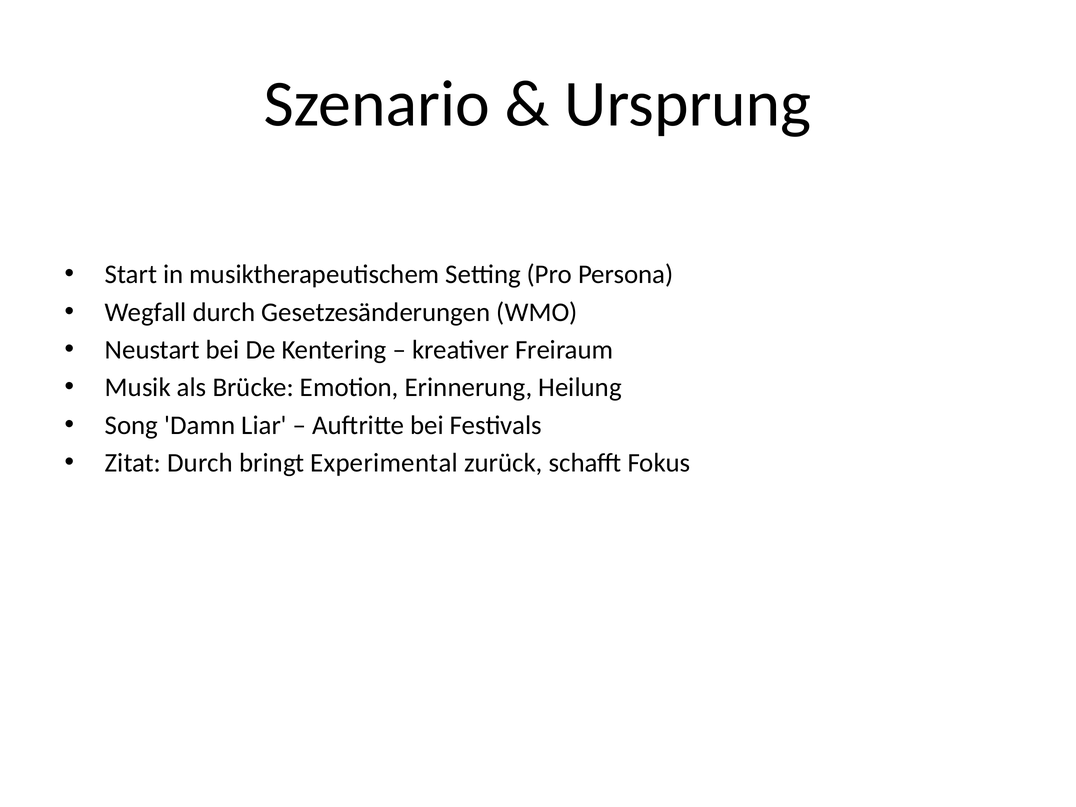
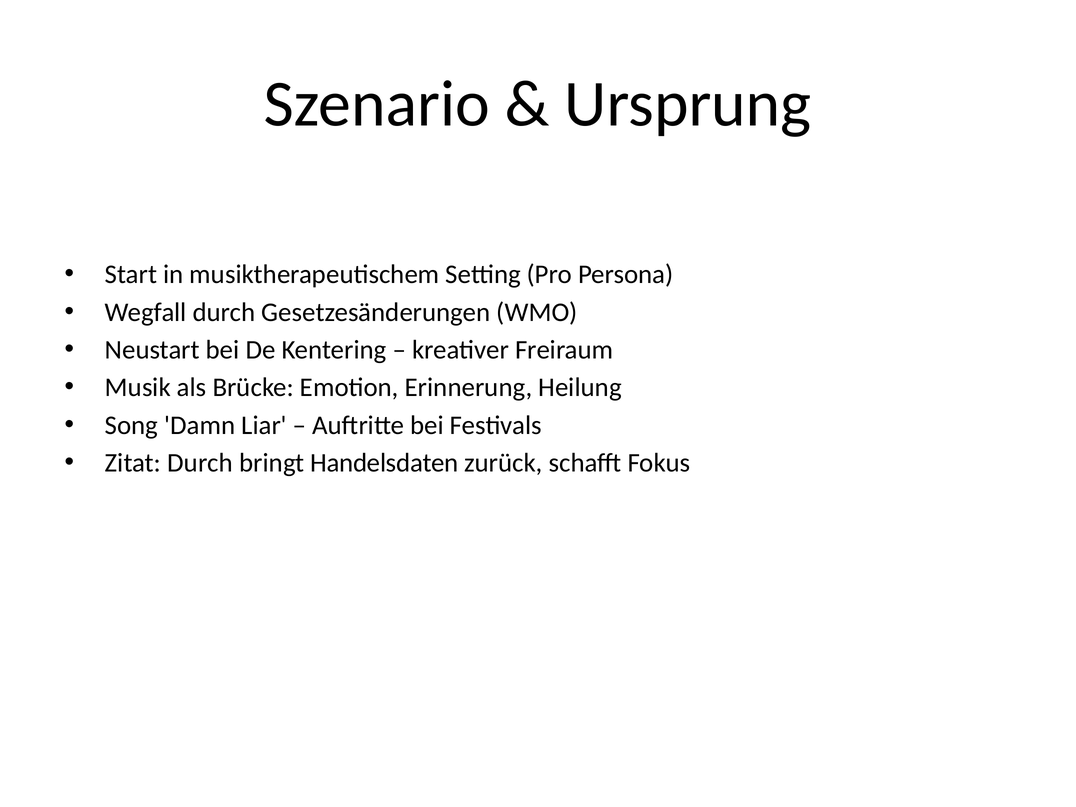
Experimental: Experimental -> Handelsdaten (384, 463)
